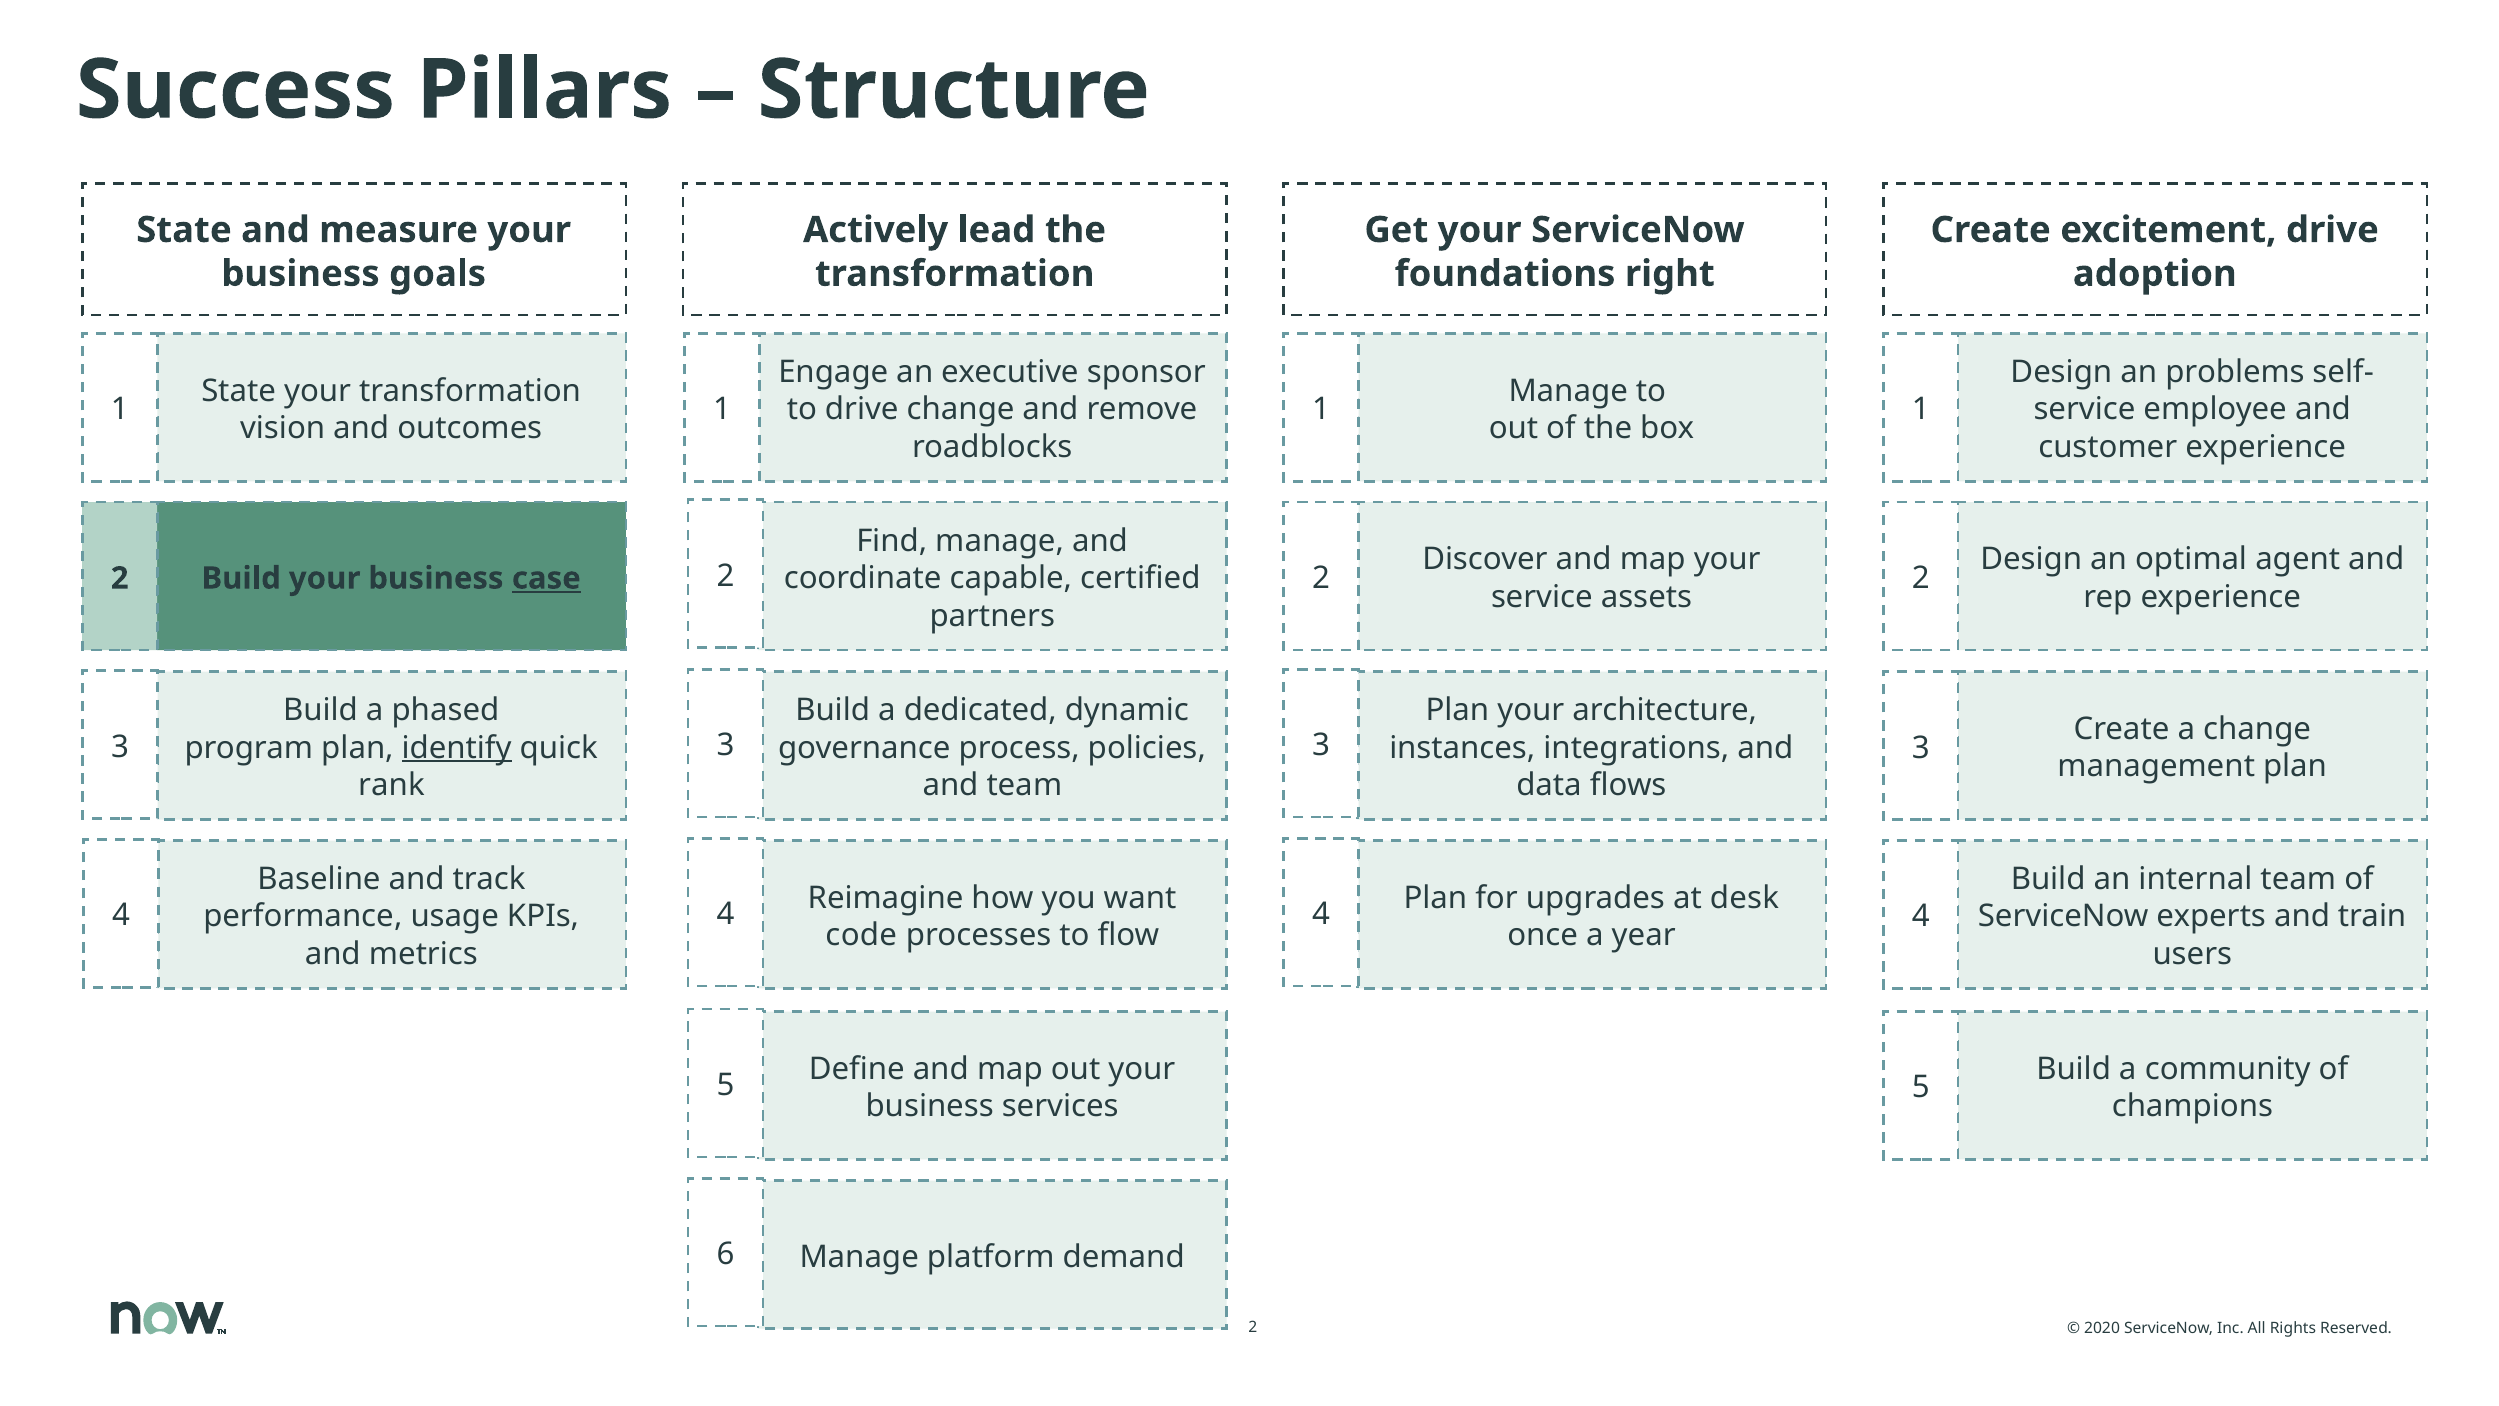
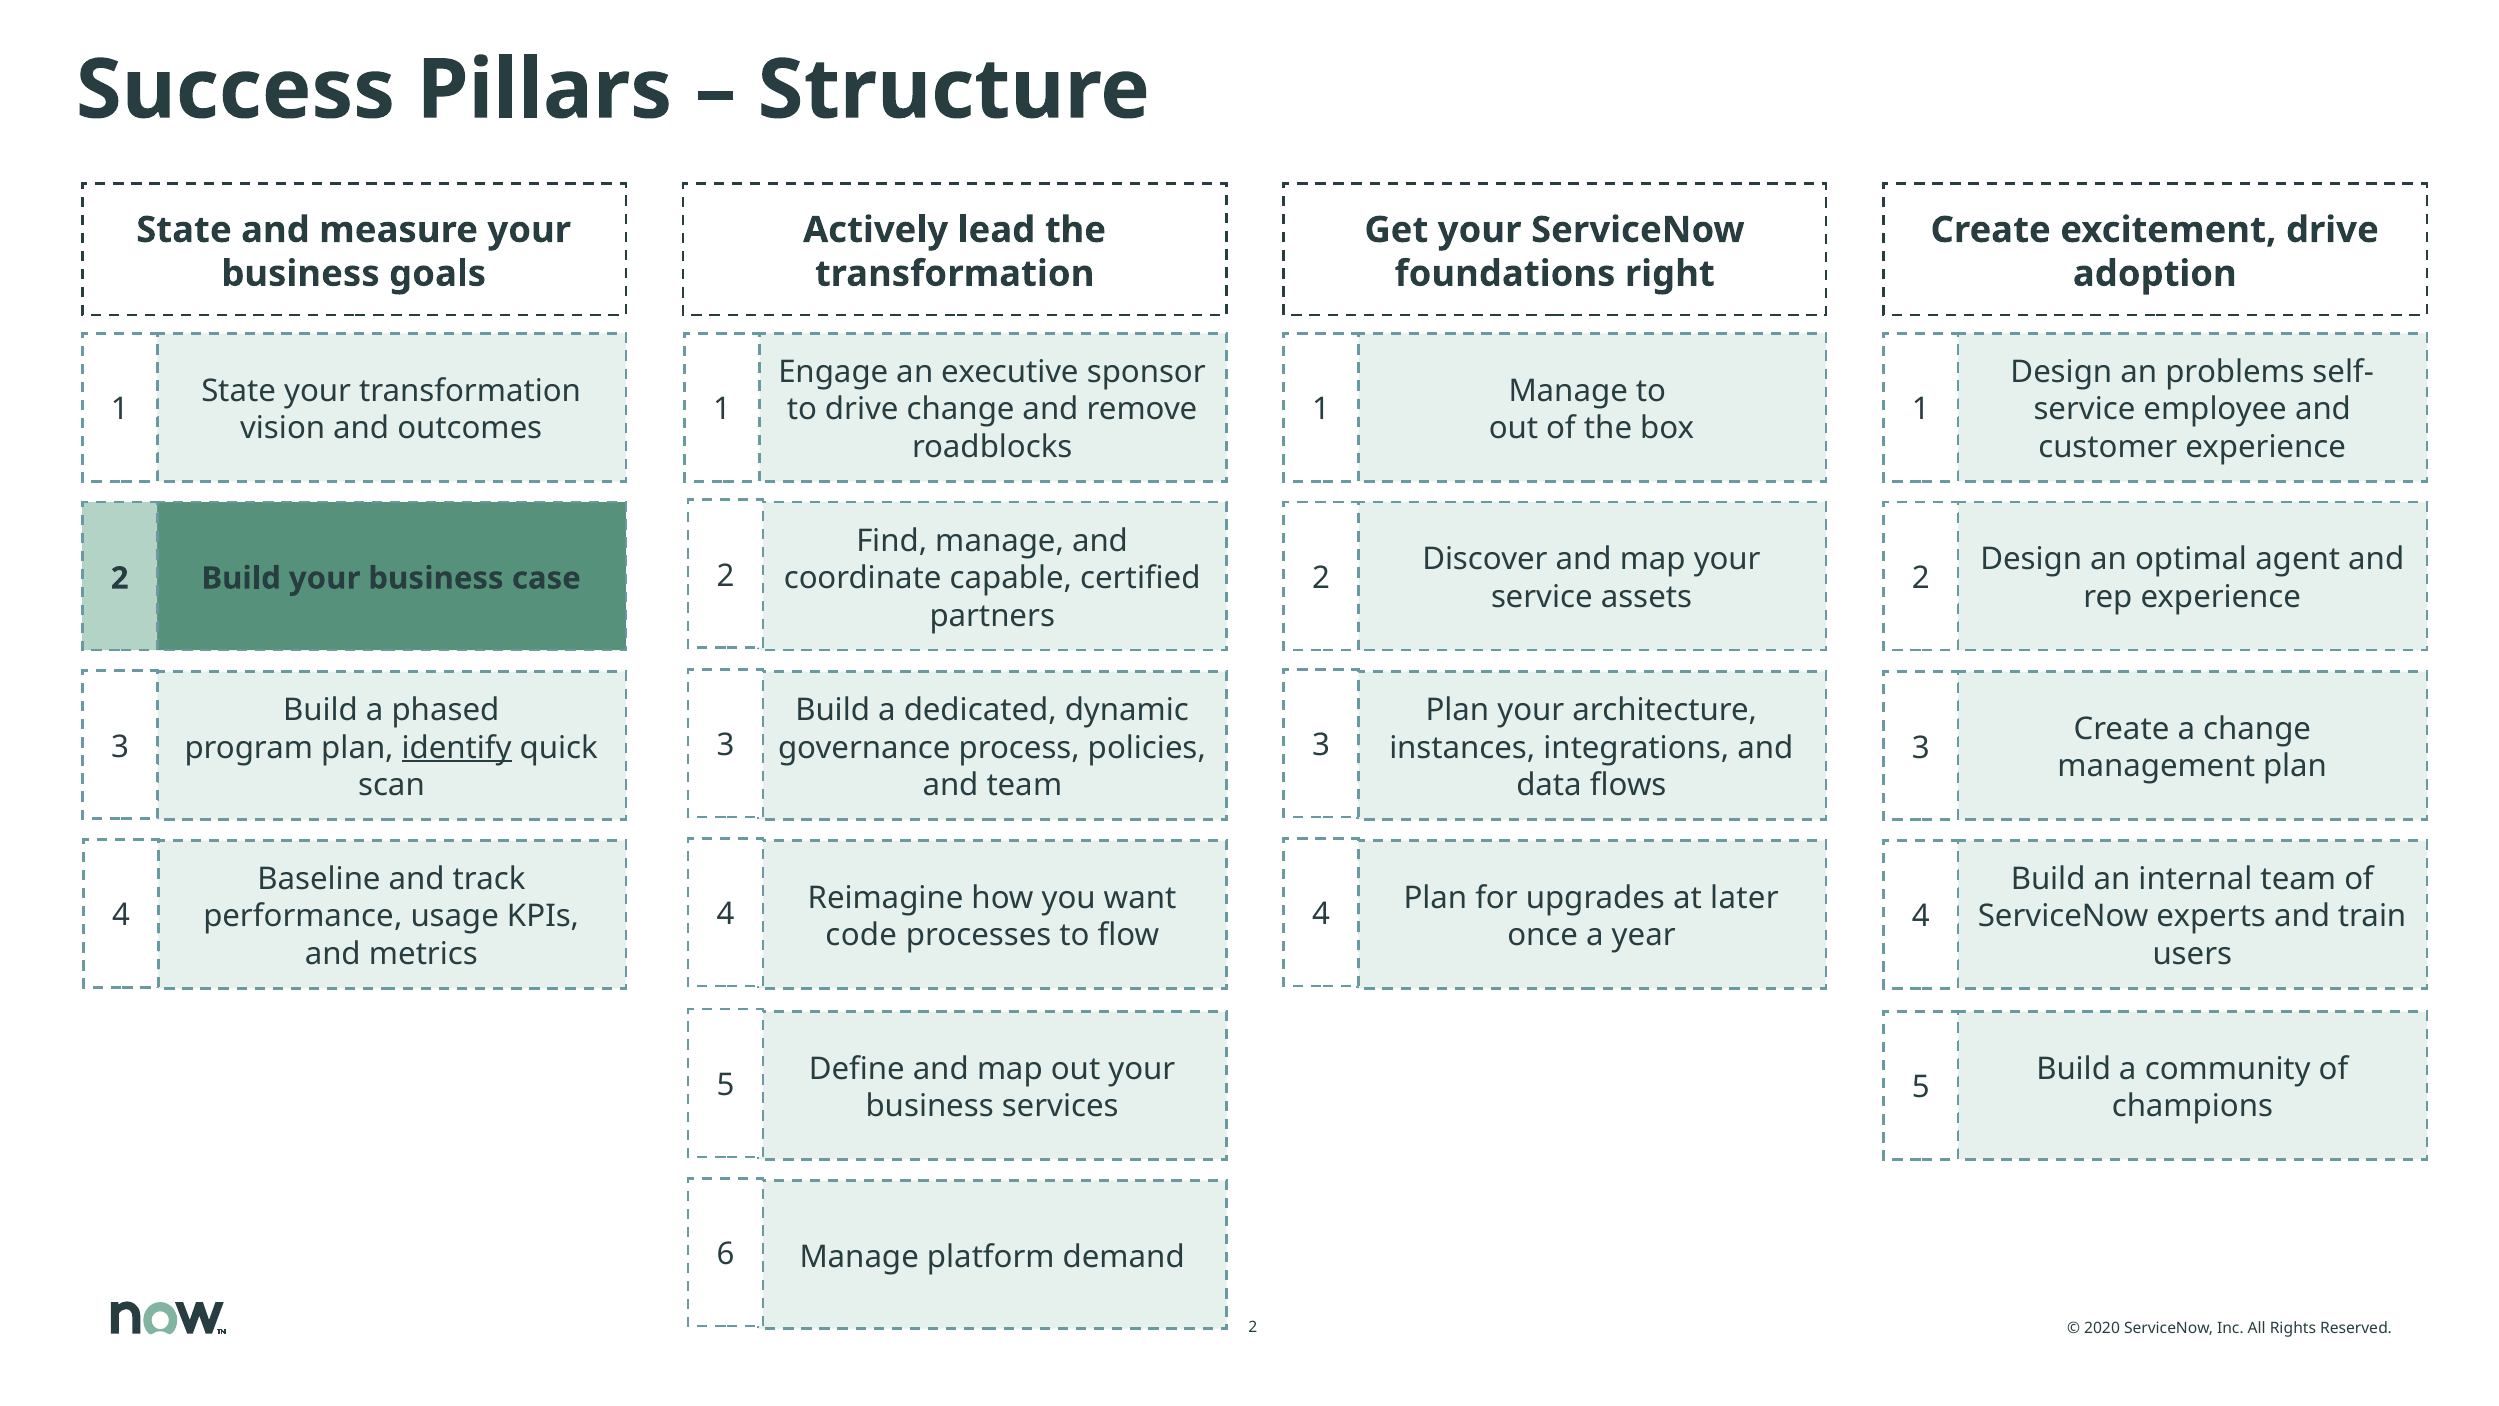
case underline: present -> none (546, 578)
rank: rank -> scan (391, 785)
desk: desk -> later (1744, 898)
